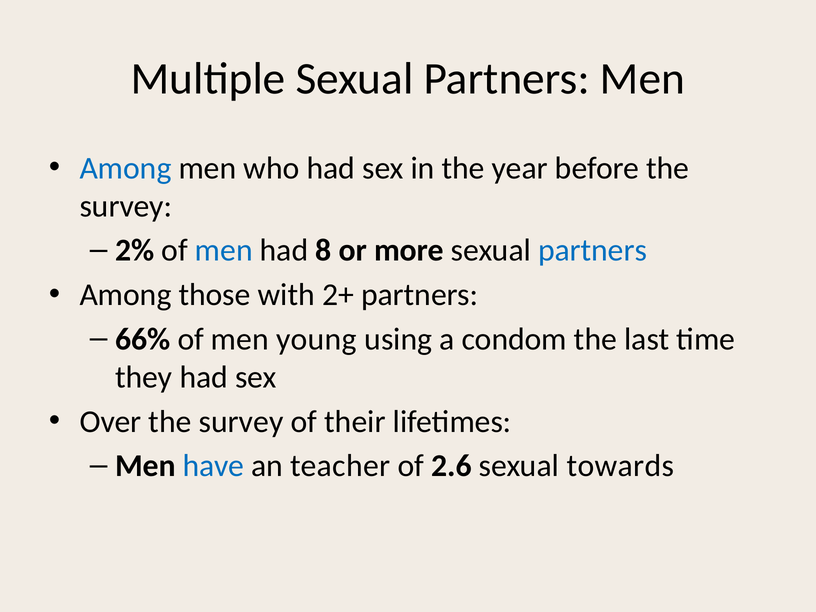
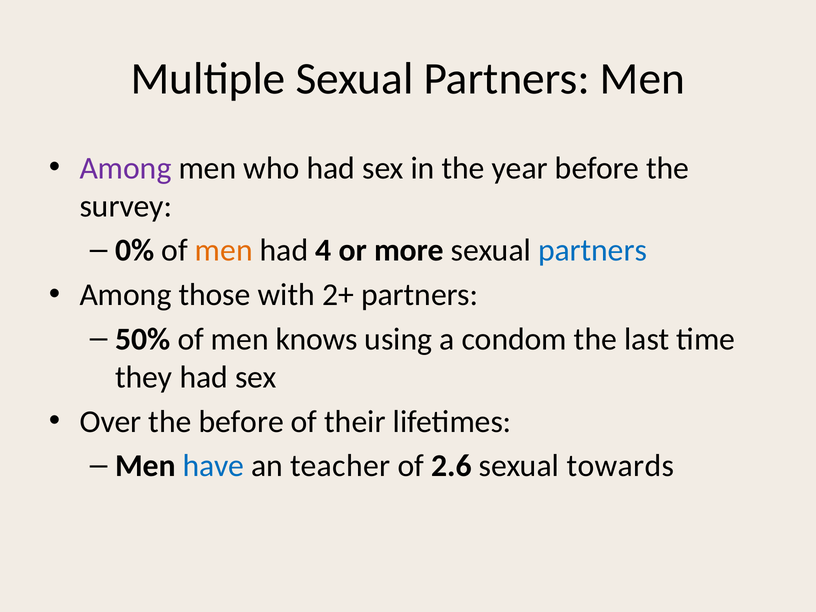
Among colour: blue -> purple (126, 168)
2%: 2% -> 0% (135, 250)
men colour: blue -> orange (224, 250)
8: 8 -> 4 (323, 250)
66%: 66% -> 50% (143, 339)
young: young -> knows (317, 339)
Over the survey: survey -> before (241, 422)
